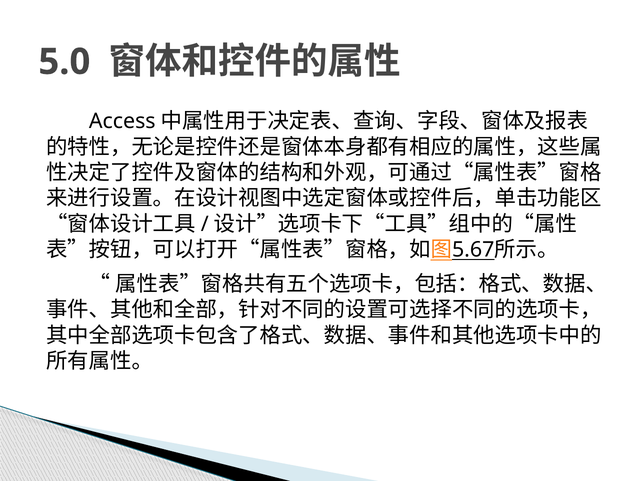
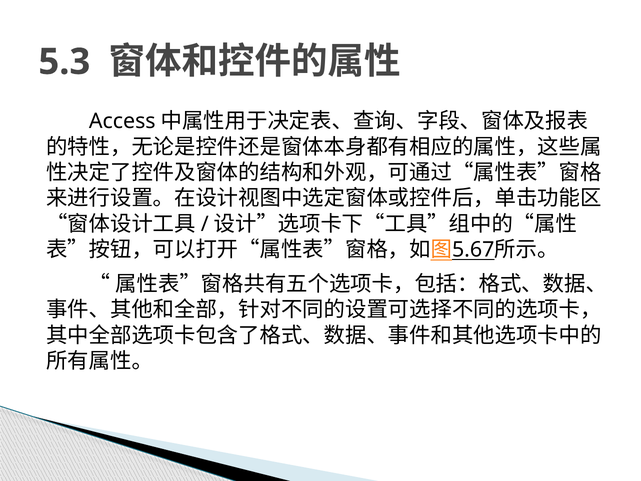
5.0: 5.0 -> 5.3 (64, 62)
